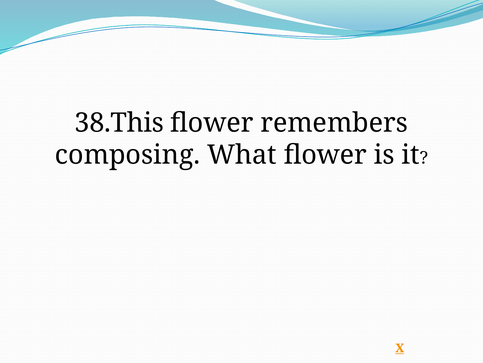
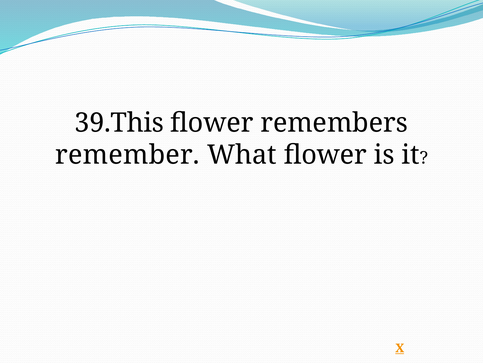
38.This: 38.This -> 39.This (119, 123)
composing: composing -> remember (127, 155)
